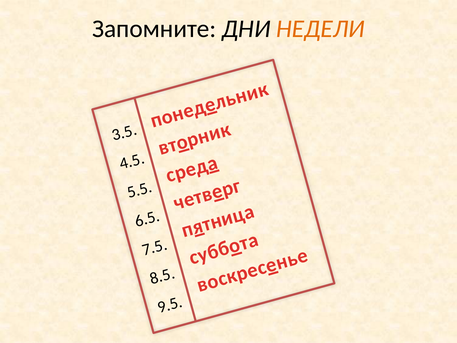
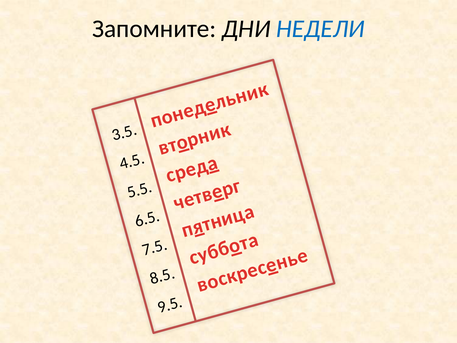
НЕДЕЛИ colour: orange -> blue (320, 29)
